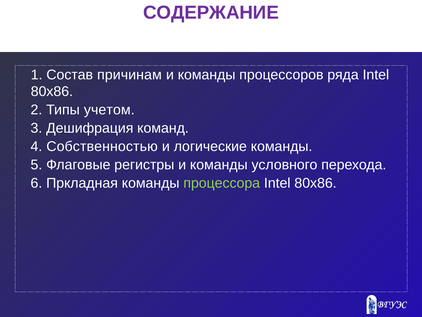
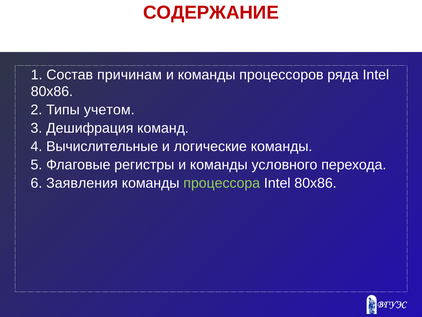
СОДЕРЖАНИЕ colour: purple -> red (211, 13)
Собственностью: Собственностью -> Вычислительные (102, 146)
Пркладная: Пркладная -> Заявления (82, 183)
